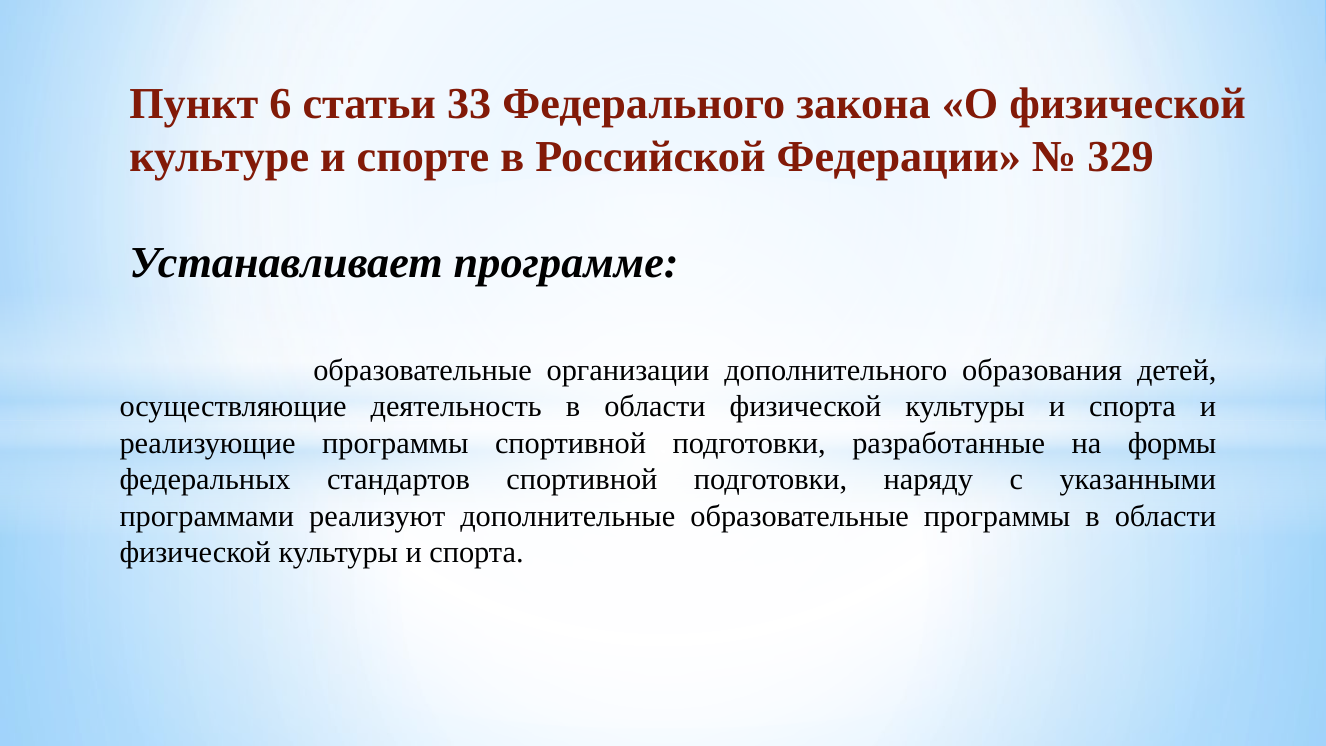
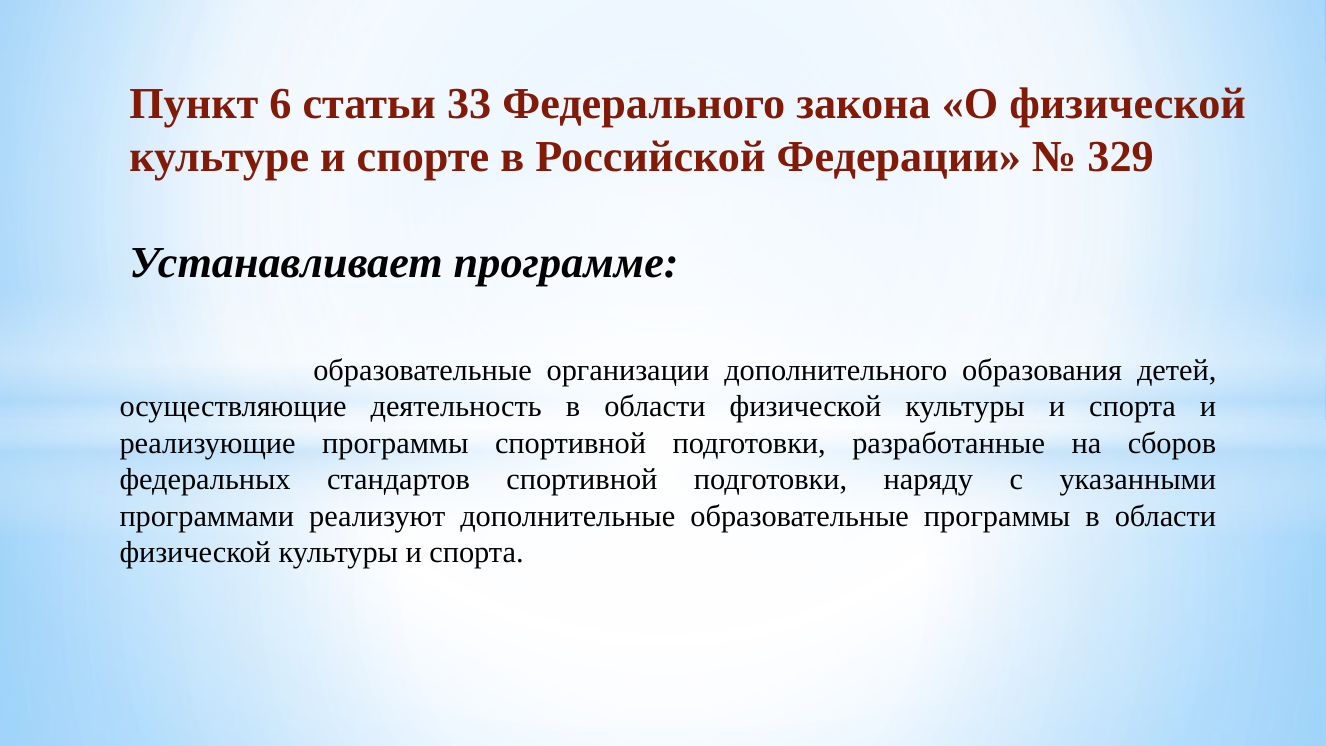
формы: формы -> сборов (1172, 443)
